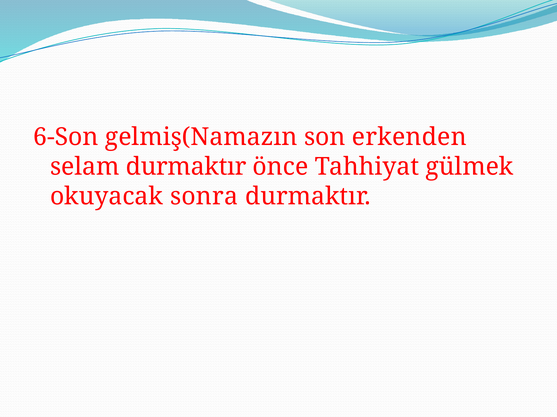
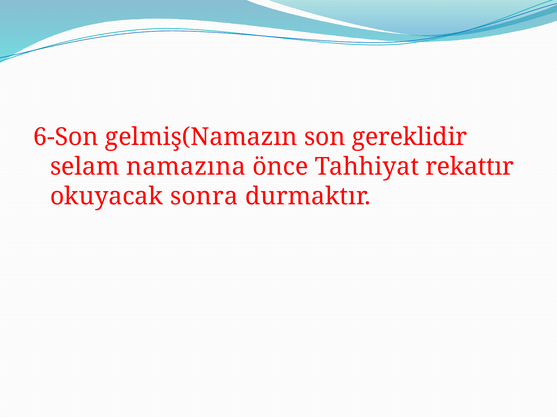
erkenden: erkenden -> gereklidir (410, 137)
selam durmaktır: durmaktır -> namazına (186, 167)
gülmek: gülmek -> rekattır (470, 167)
